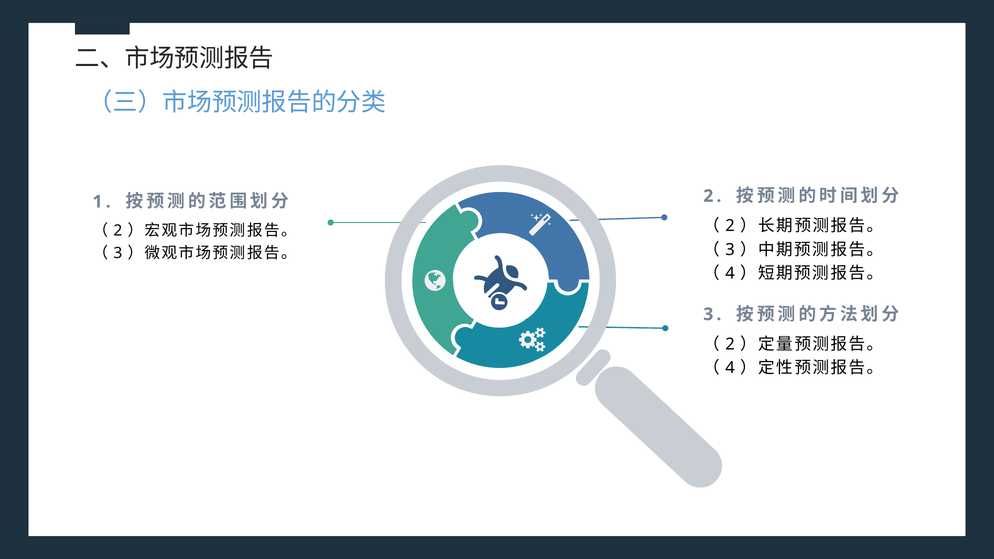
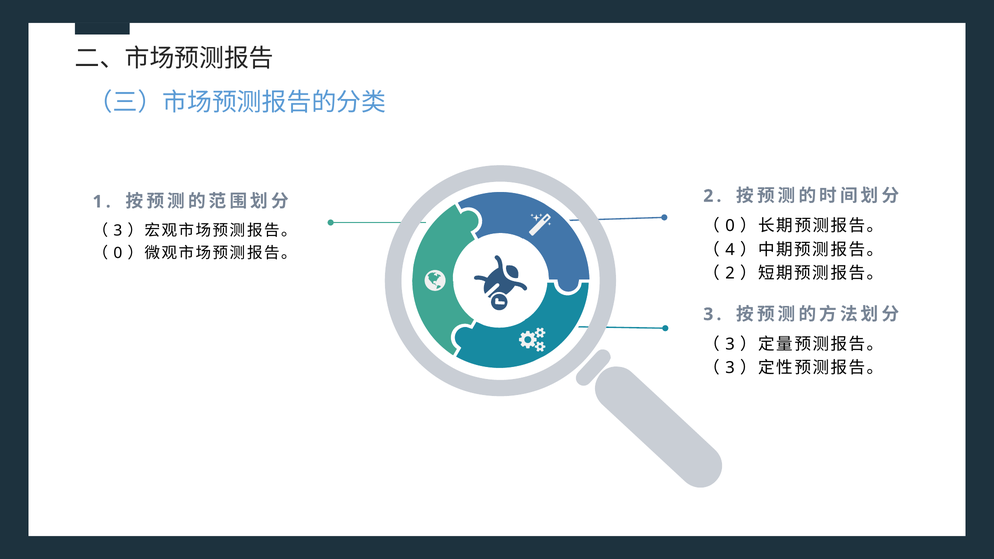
2: 2 -> 0 (730, 226)
2: 2 -> 3 (118, 231)
3: 3 -> 4 (730, 250)
3: 3 -> 0 (118, 253)
4: 4 -> 2 (730, 274)
2: 2 -> 3 (730, 344)
4: 4 -> 3 (730, 368)
